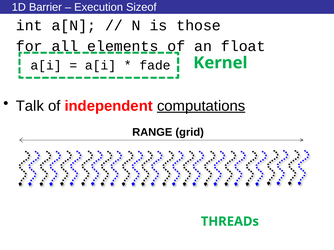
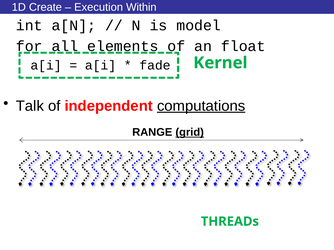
Barrier: Barrier -> Create (45, 7)
Sizeof: Sizeof -> Within (141, 7)
those: those -> model (199, 26)
grid underline: none -> present (190, 133)
